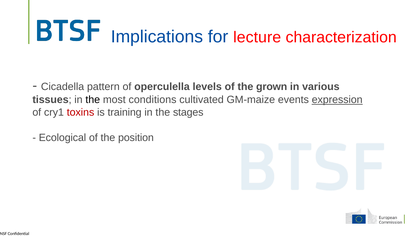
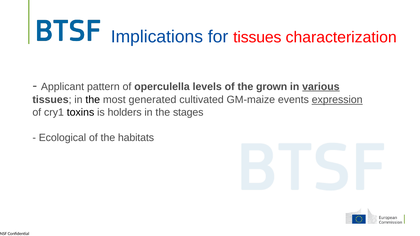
for lecture: lecture -> tissues (257, 37)
Cicadella: Cicadella -> Applicant (63, 87)
various underline: none -> present (321, 87)
conditions: conditions -> generated (153, 100)
toxins colour: red -> black (81, 113)
training: training -> holders (125, 113)
position: position -> habitats (136, 138)
